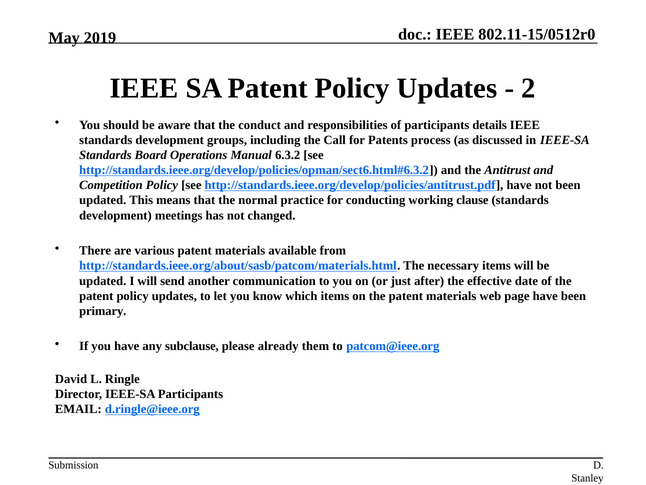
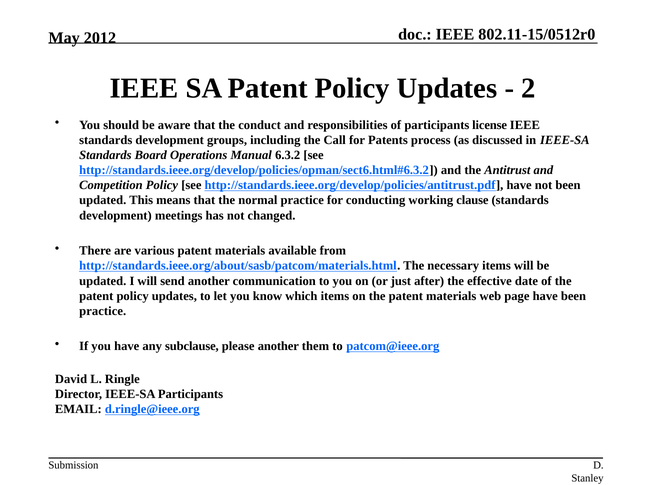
2019: 2019 -> 2012 (100, 38)
details: details -> license (490, 125)
primary: primary -> practice (103, 311)
please already: already -> another (278, 346)
